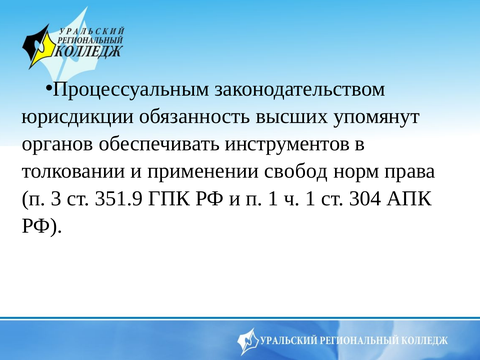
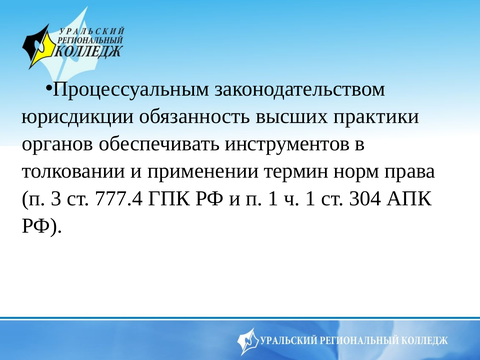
упомянут: упомянут -> практики (376, 116)
свобод: свобод -> термин (296, 171)
351.9: 351.9 -> 777.4 (119, 198)
